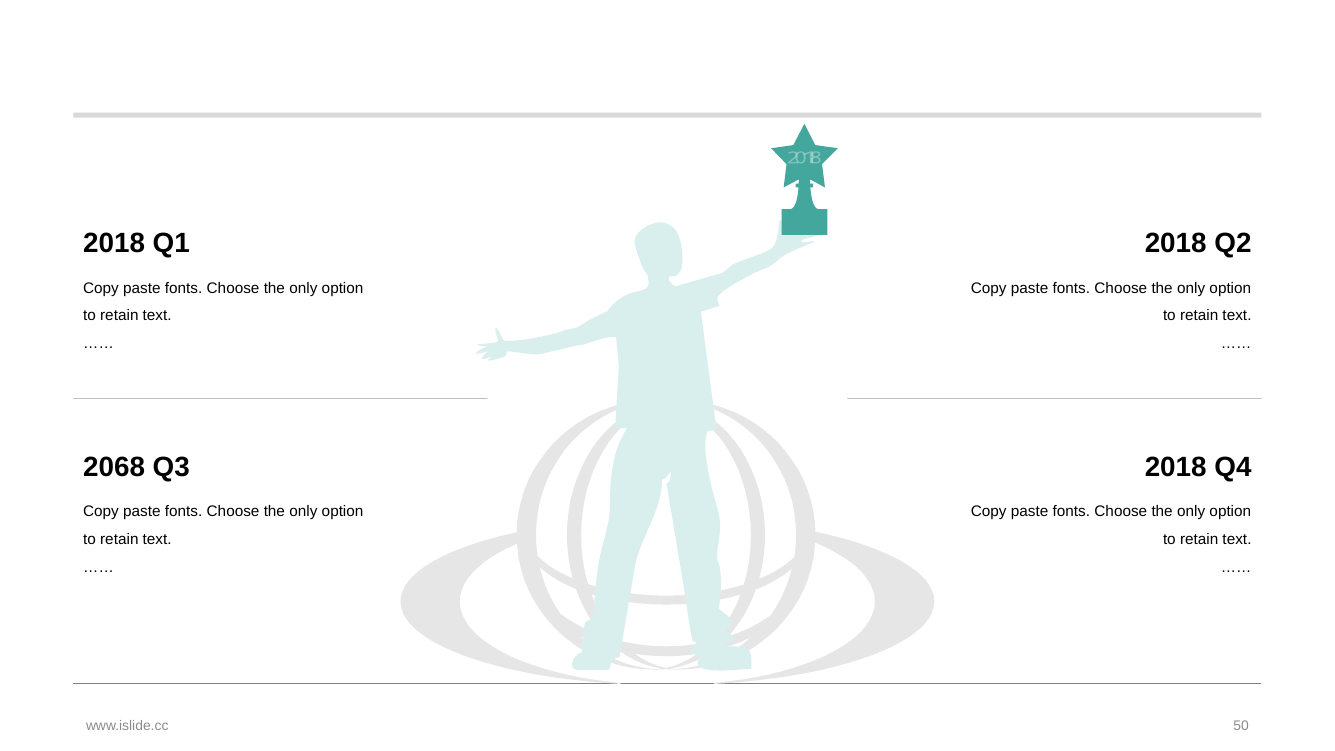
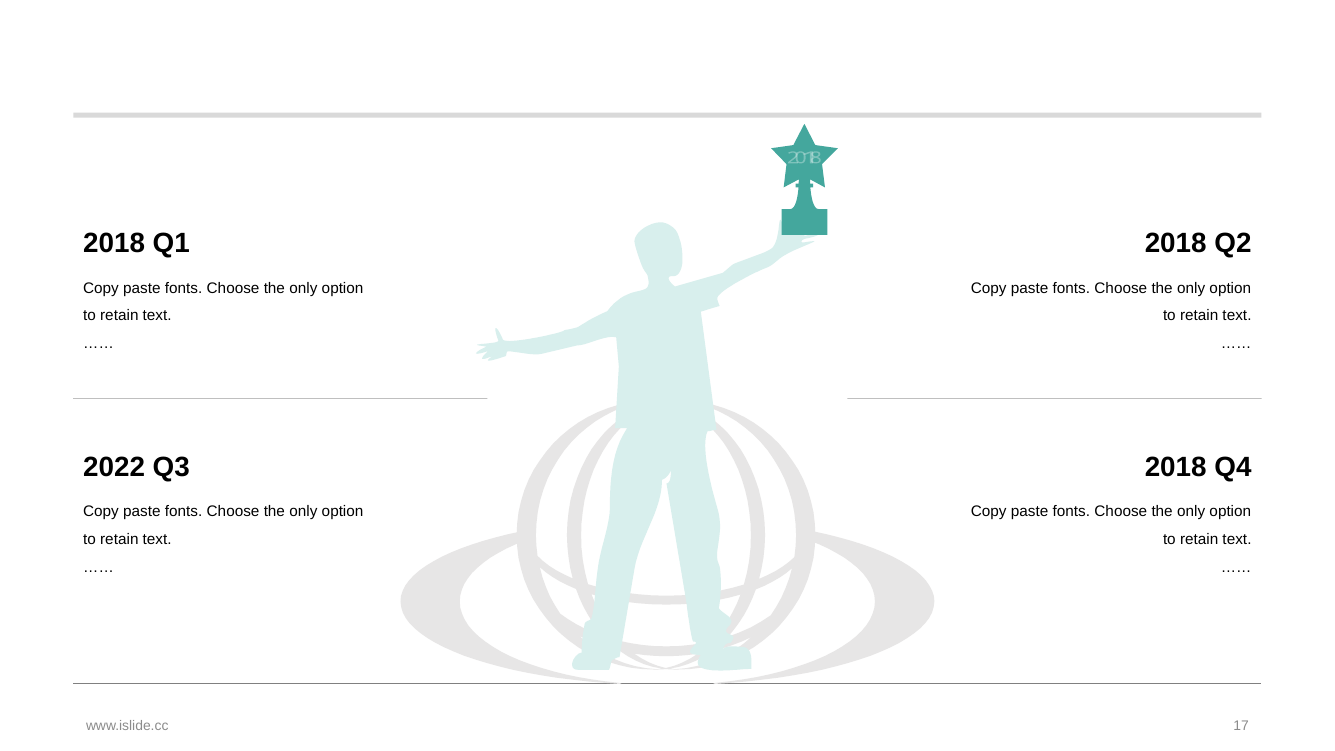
2068: 2068 -> 2022 (114, 467)
50: 50 -> 17 (1241, 726)
